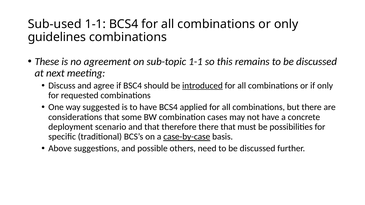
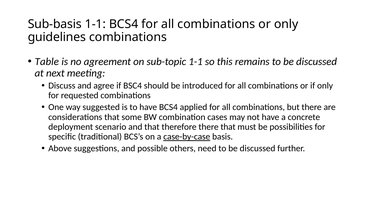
Sub-used: Sub-used -> Sub-basis (55, 24)
These: These -> Table (47, 62)
introduced underline: present -> none (202, 86)
